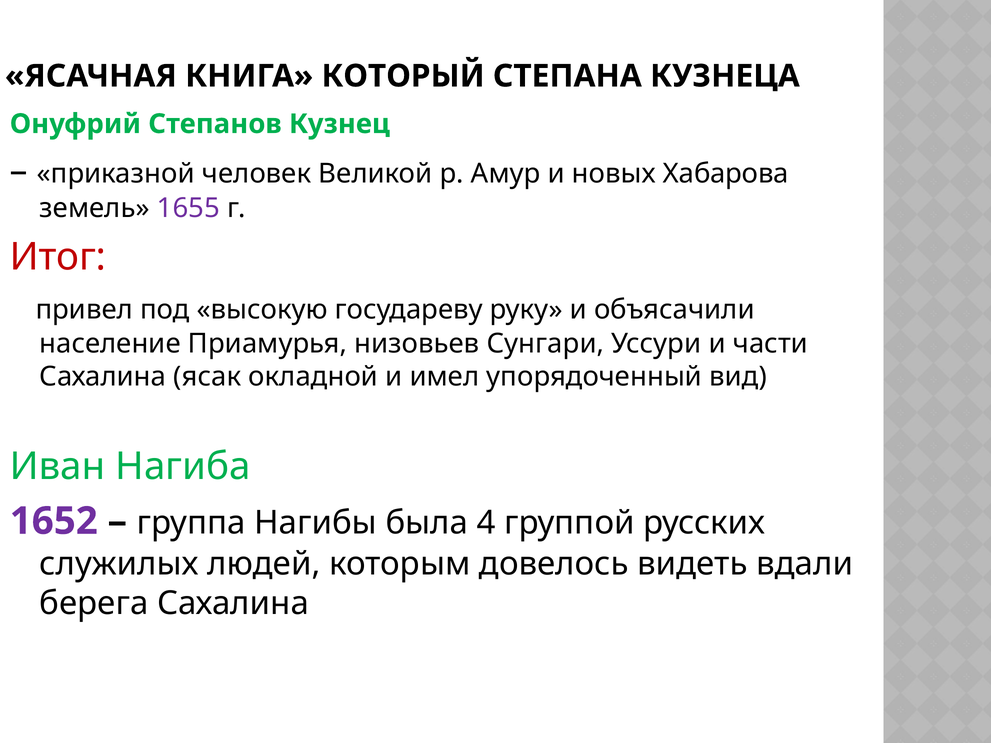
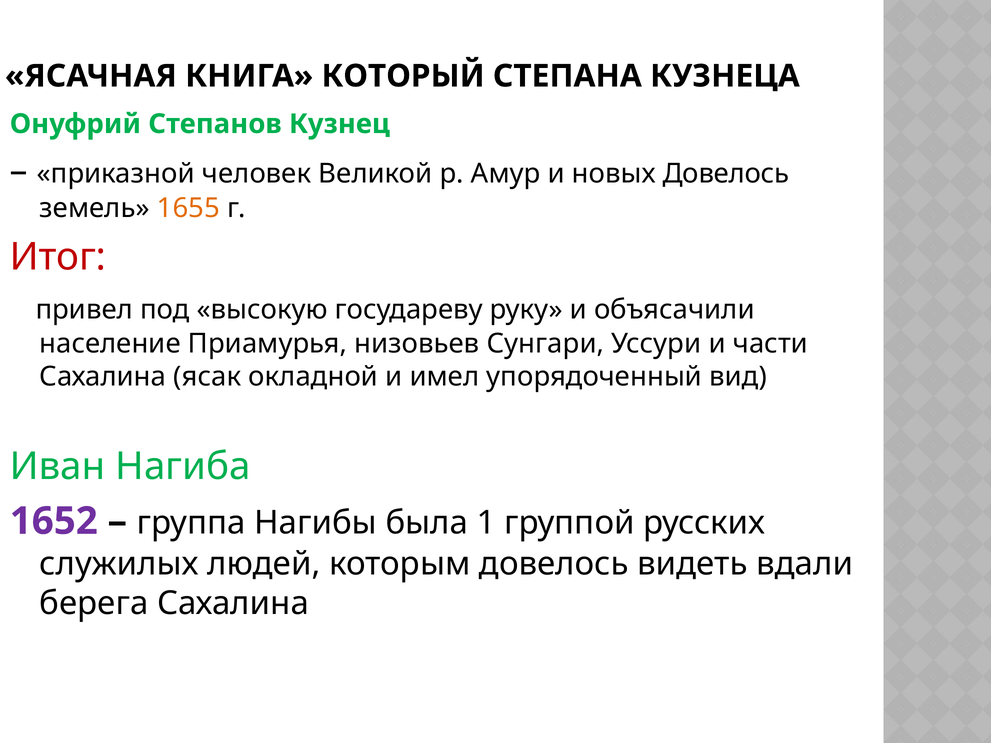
новых Хабарова: Хабарова -> Довелось (726, 174)
1655 colour: purple -> orange (188, 208)
4: 4 -> 1 (486, 523)
